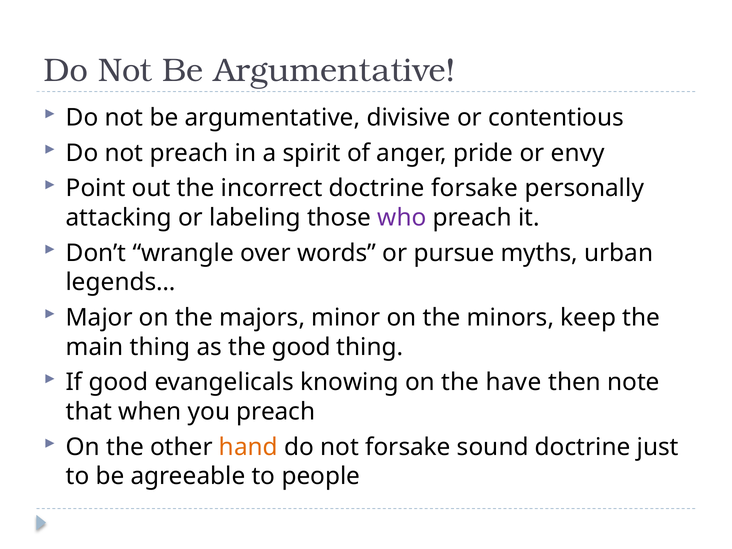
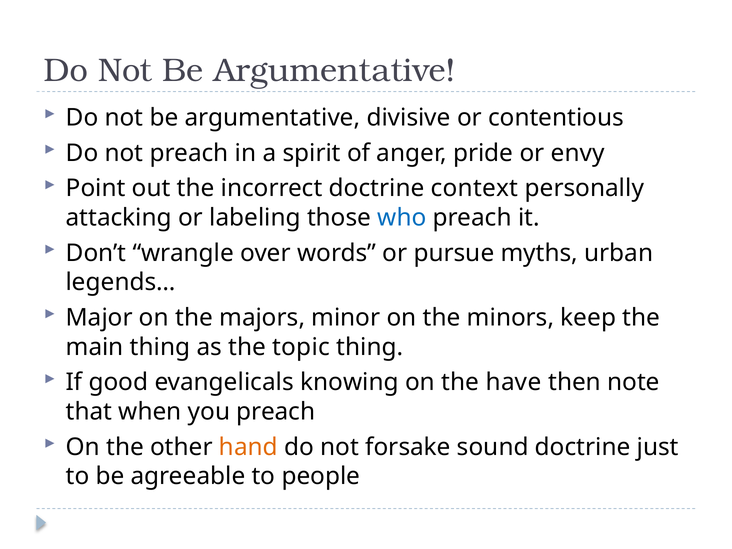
doctrine forsake: forsake -> context (475, 188)
who colour: purple -> blue (402, 218)
the good: good -> topic (301, 347)
